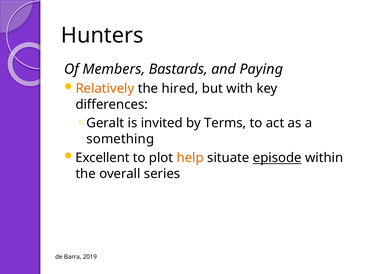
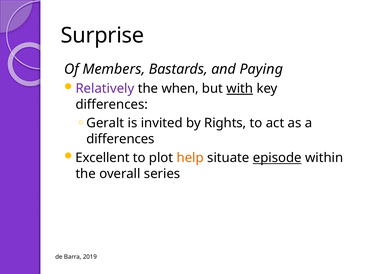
Hunters: Hunters -> Surprise (102, 35)
Relatively colour: orange -> purple (105, 88)
hired: hired -> when (180, 88)
with underline: none -> present (240, 88)
Terms: Terms -> Rights (225, 123)
something: something -> differences (120, 139)
